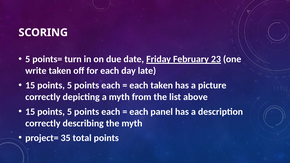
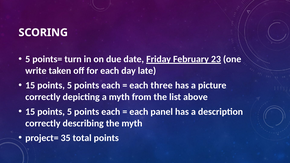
each taken: taken -> three (162, 85)
